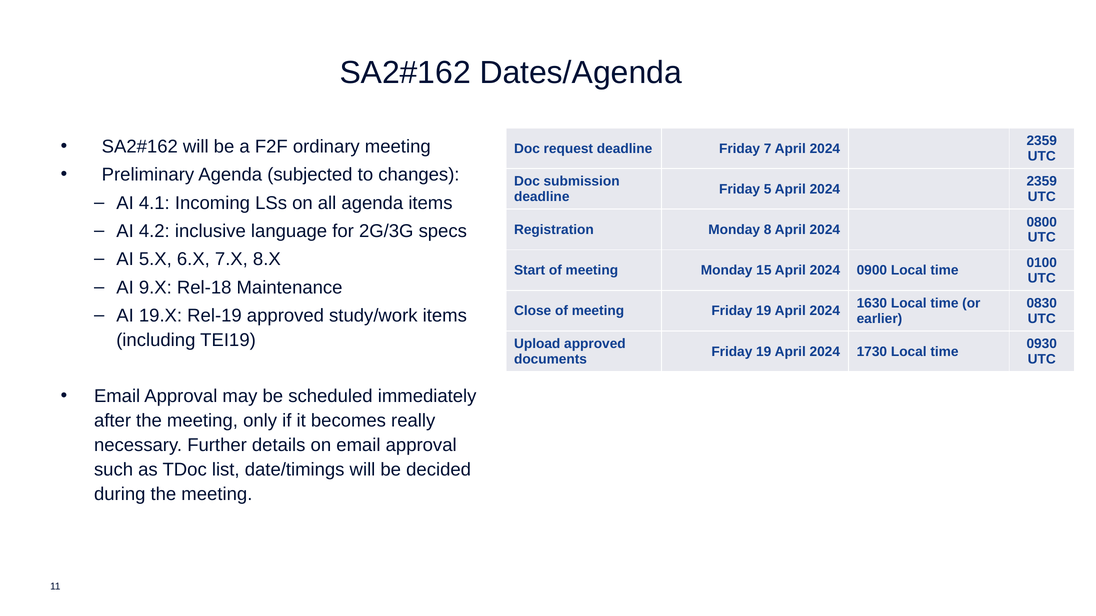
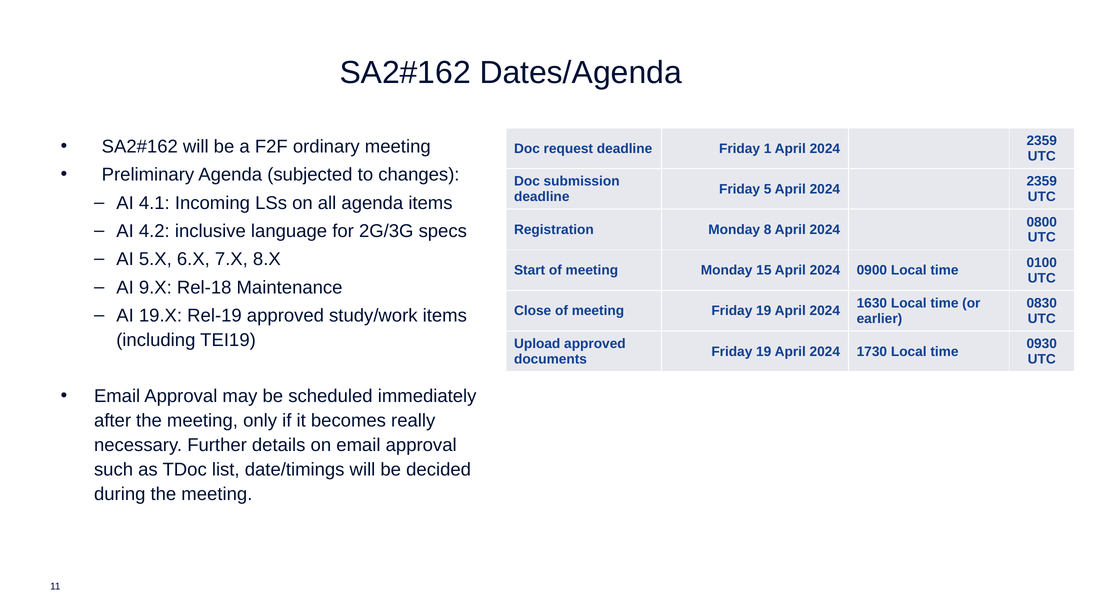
7: 7 -> 1 (768, 149)
